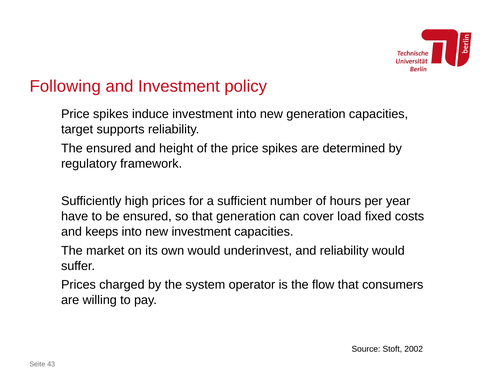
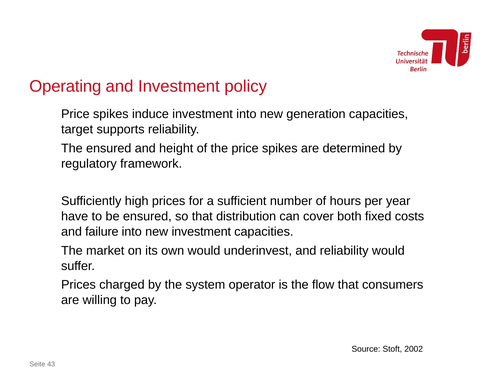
Following: Following -> Operating (65, 86)
that generation: generation -> distribution (246, 216)
load: load -> both (349, 216)
keeps: keeps -> failure (102, 232)
